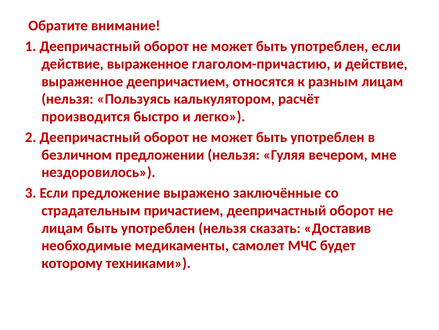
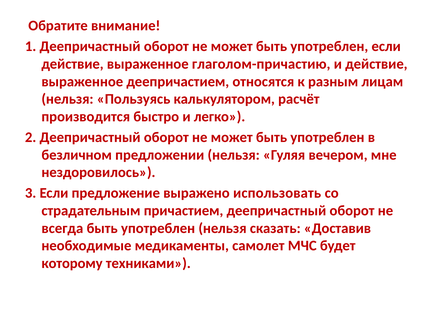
заключённые: заключённые -> использовать (277, 193)
лицам: лицам -> всегда (62, 228)
